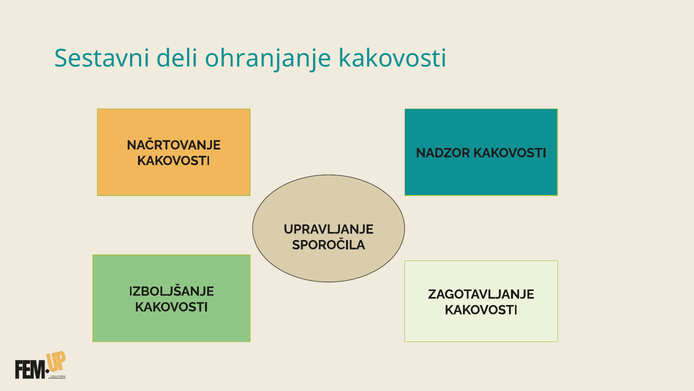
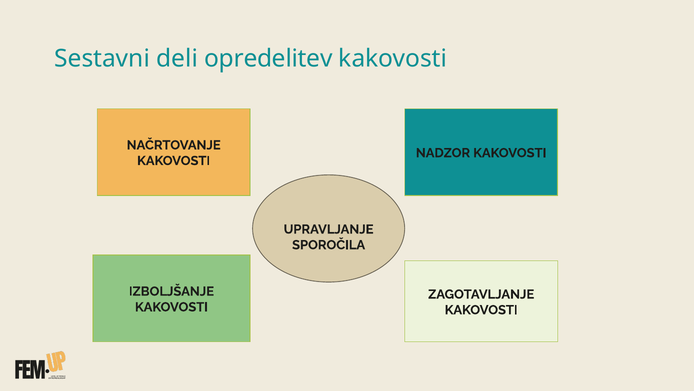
ohranjanje: ohranjanje -> opredelitev (268, 59)
